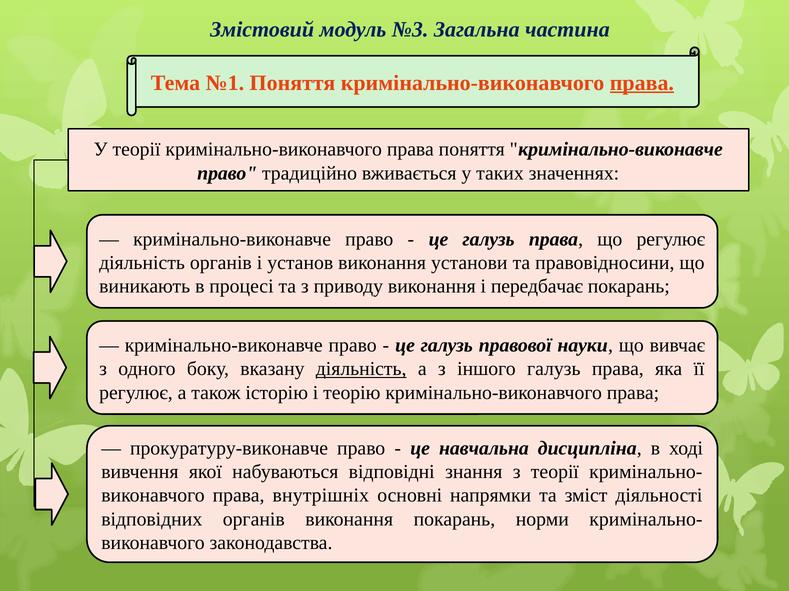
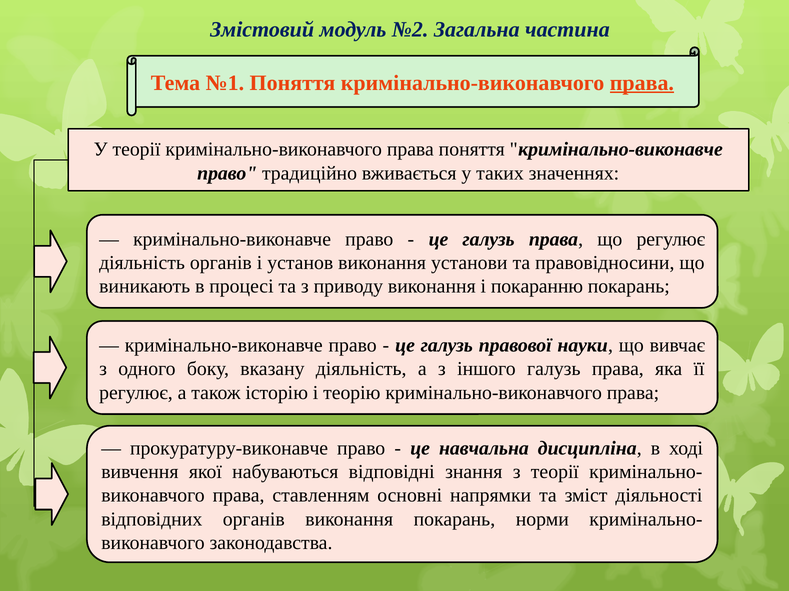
№3: №3 -> №2 (410, 29)
передбачає: передбачає -> покаранню (537, 287)
діяльність underline: present -> none (361, 369)
внутрішніх: внутрішніх -> ставленням (321, 496)
